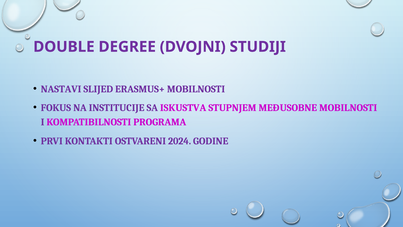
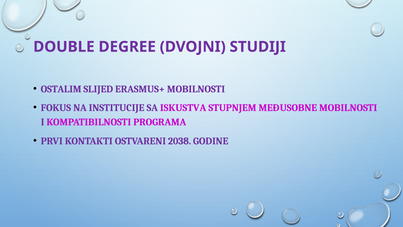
NASTAVI: NASTAVI -> OSTALIM (61, 89)
2024: 2024 -> 2038 (180, 141)
